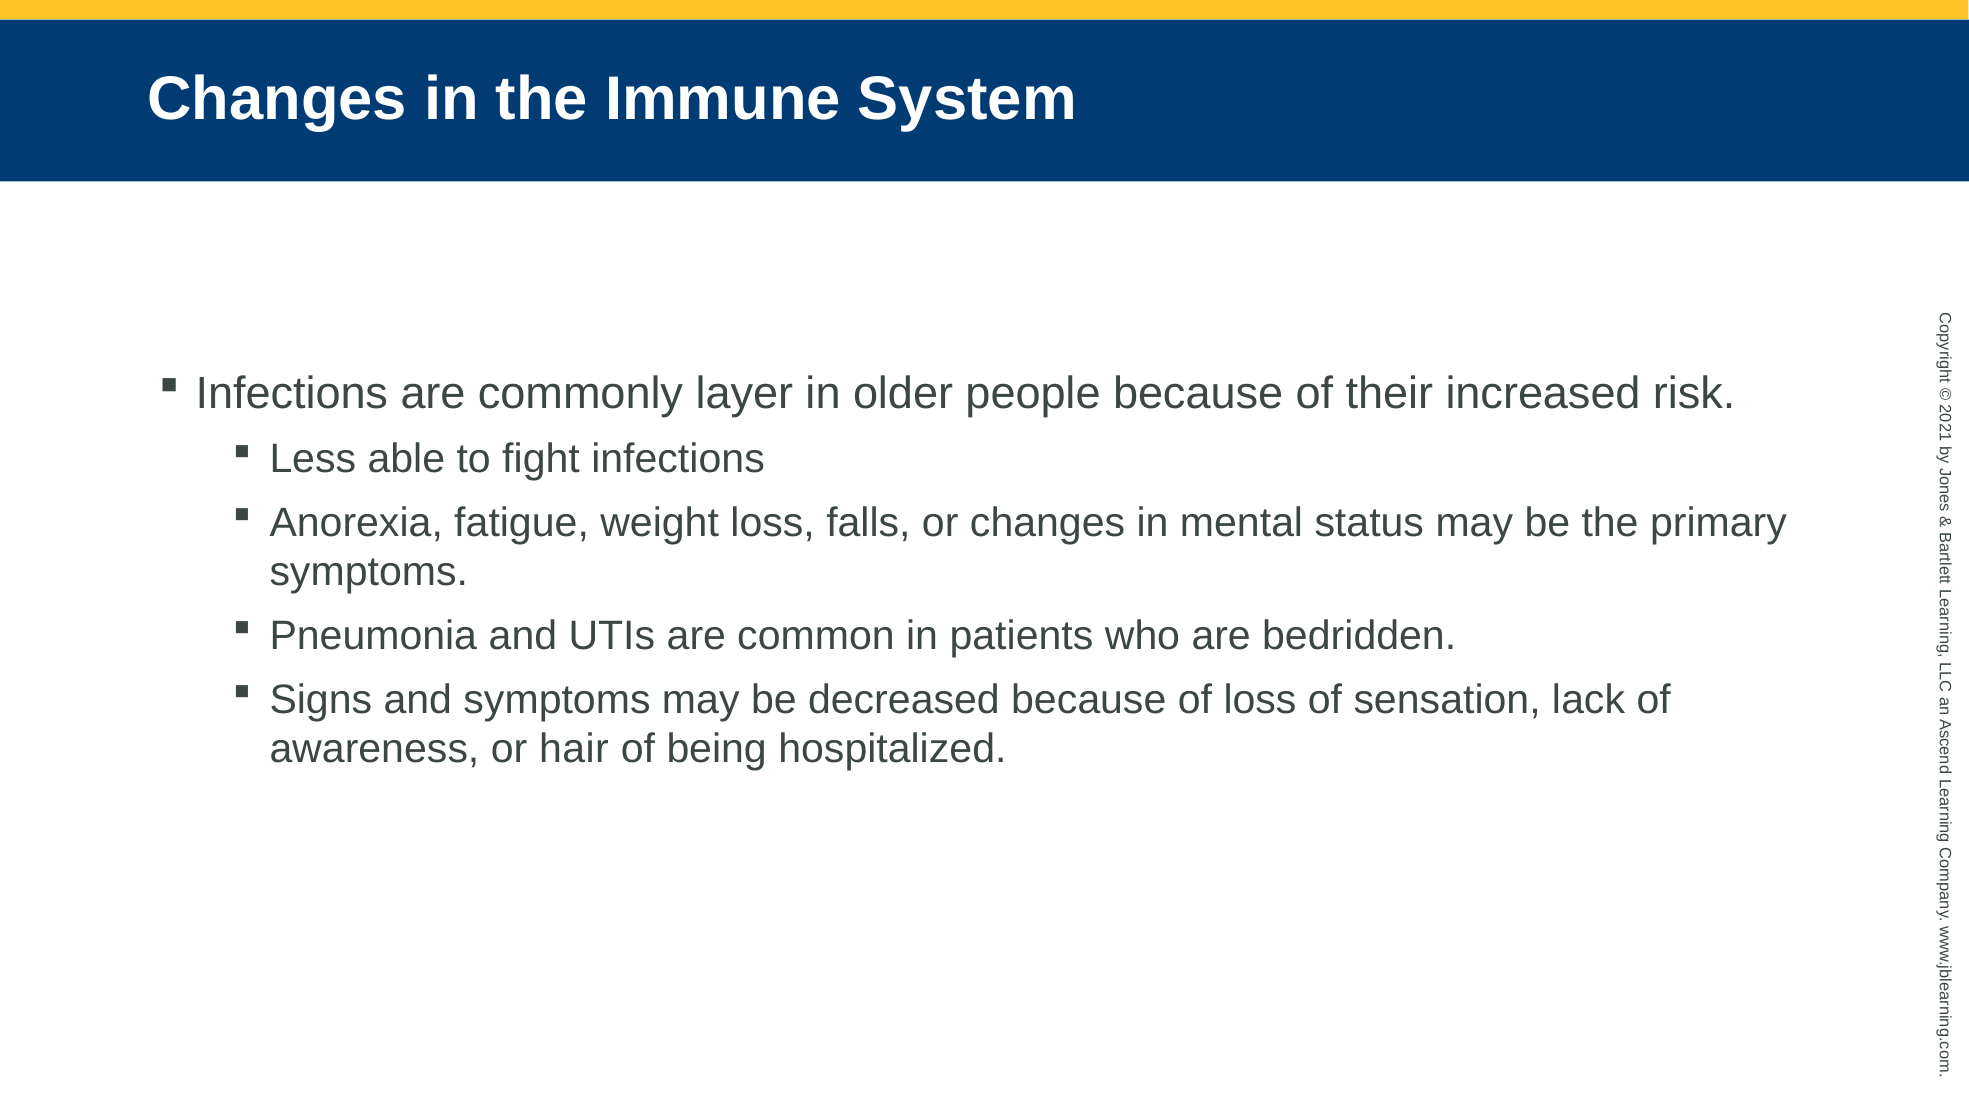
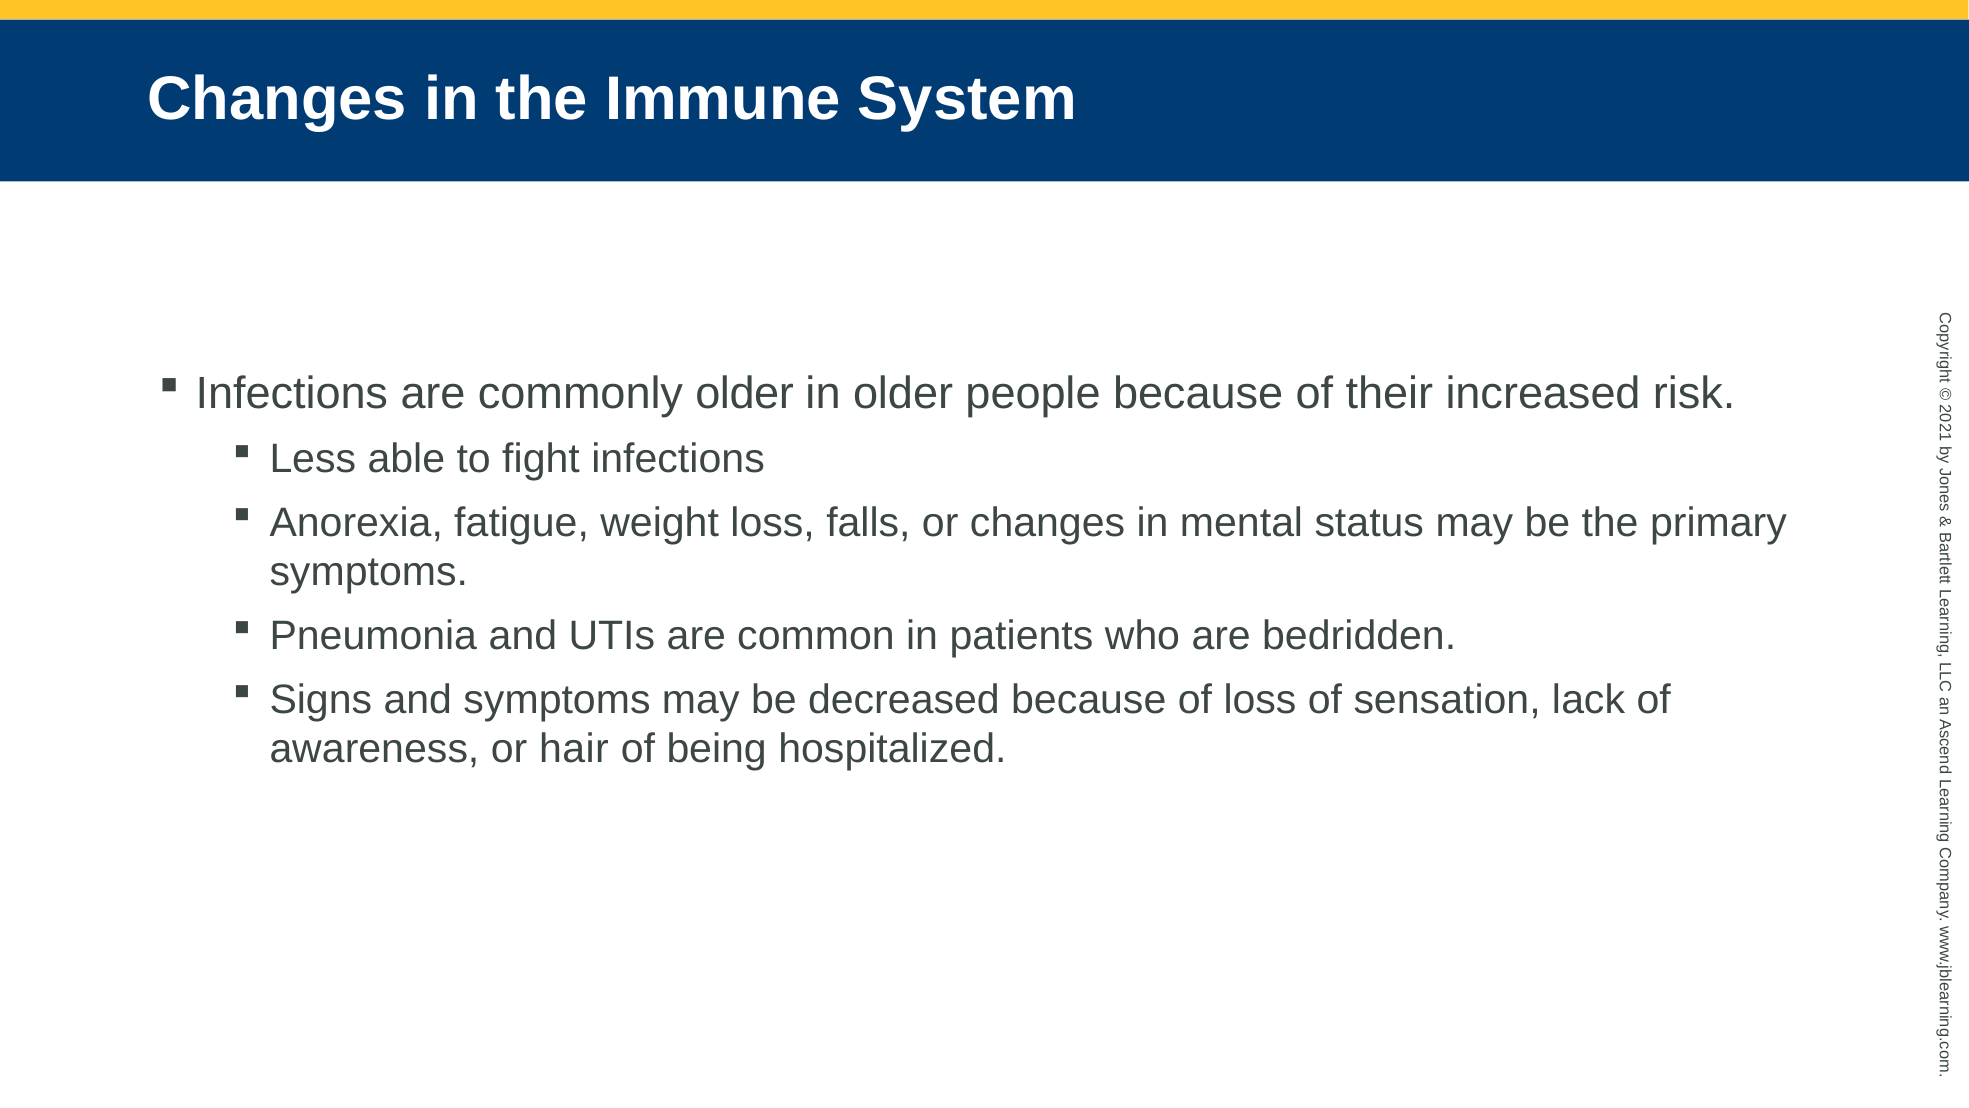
commonly layer: layer -> older (745, 393)
